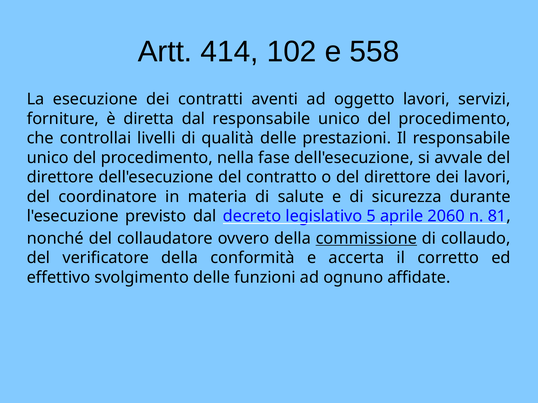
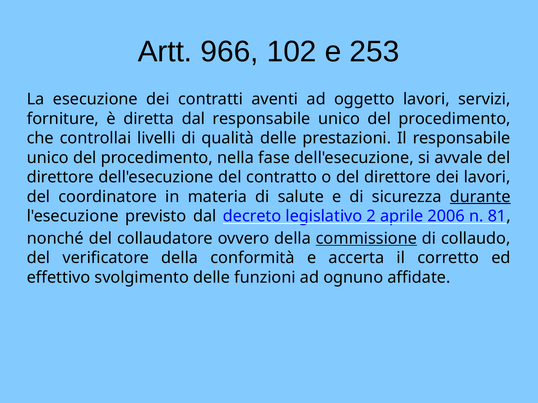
414: 414 -> 966 (230, 52)
558: 558 -> 253 (375, 52)
durante underline: none -> present (480, 197)
5: 5 -> 2 (371, 216)
2060: 2060 -> 2006 (446, 216)
